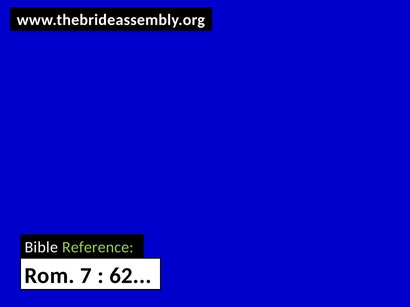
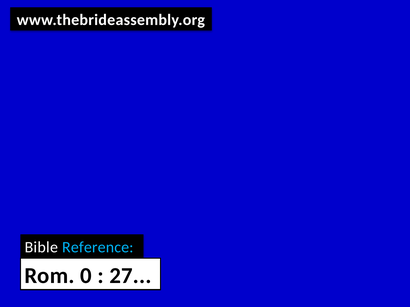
Reference colour: light green -> light blue (98, 247)
7: 7 -> 0 (86, 276)
62: 62 -> 27 (130, 276)
